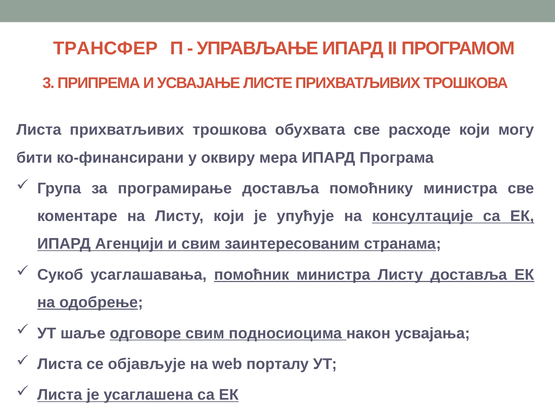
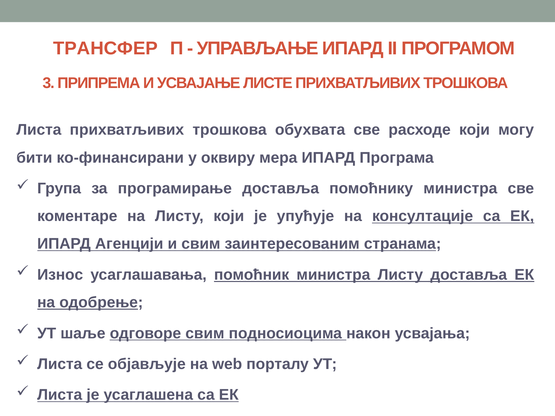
Сукоб: Сукоб -> Износ (60, 275)
